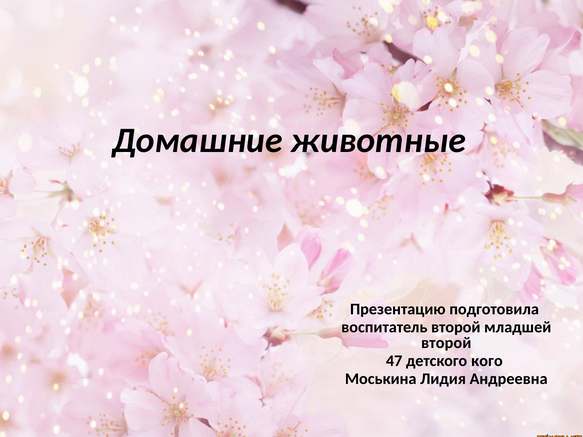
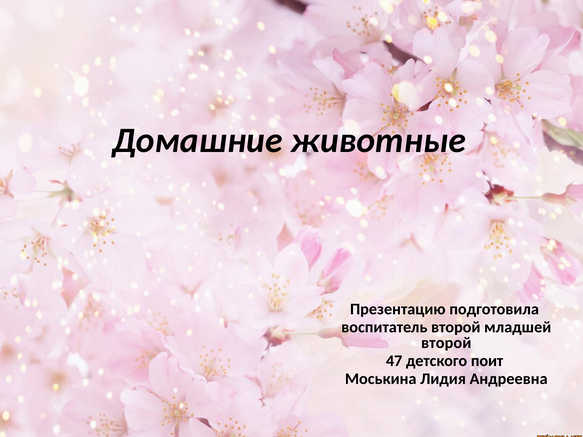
кого: кого -> поит (487, 361)
